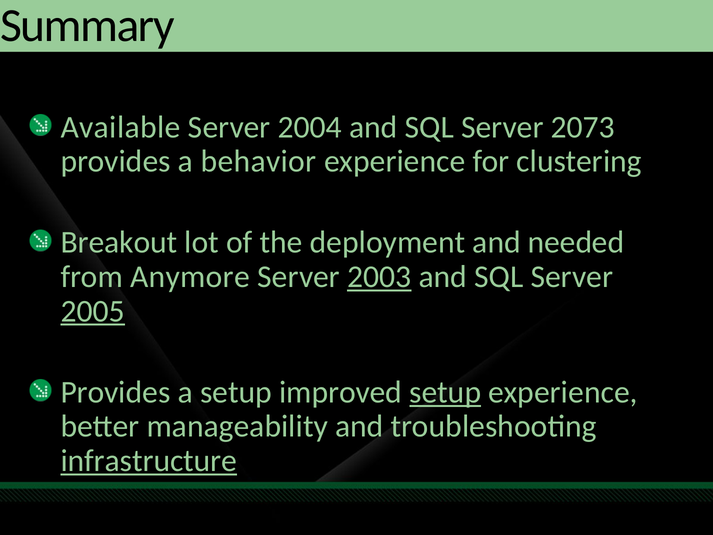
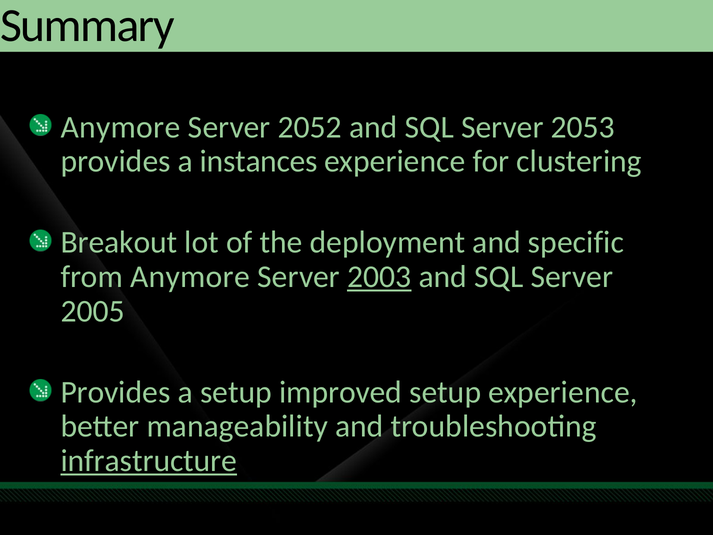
Available: Available -> Anymore (121, 127)
2004: 2004 -> 2052 (310, 127)
2073: 2073 -> 2053 (583, 127)
behavior: behavior -> instances (259, 161)
needed: needed -> specific (576, 242)
2005 underline: present -> none (93, 311)
setup underline: present -> none (445, 392)
